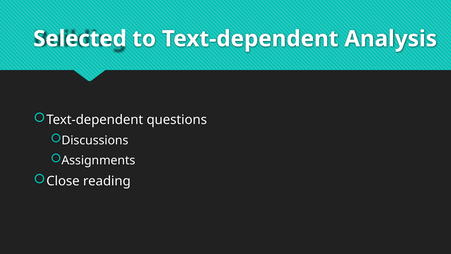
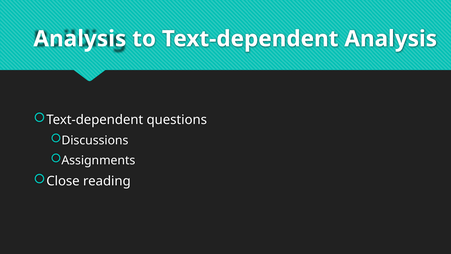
Selected: Selected -> Analysis (80, 39)
